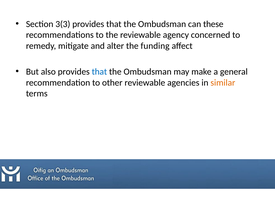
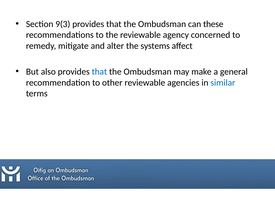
3(3: 3(3 -> 9(3 (63, 24)
funding: funding -> systems (155, 46)
similar colour: orange -> blue (223, 83)
